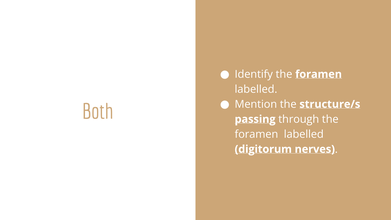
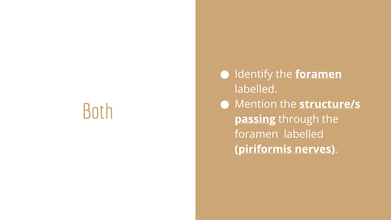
digitorum: digitorum -> piriformis (263, 149)
